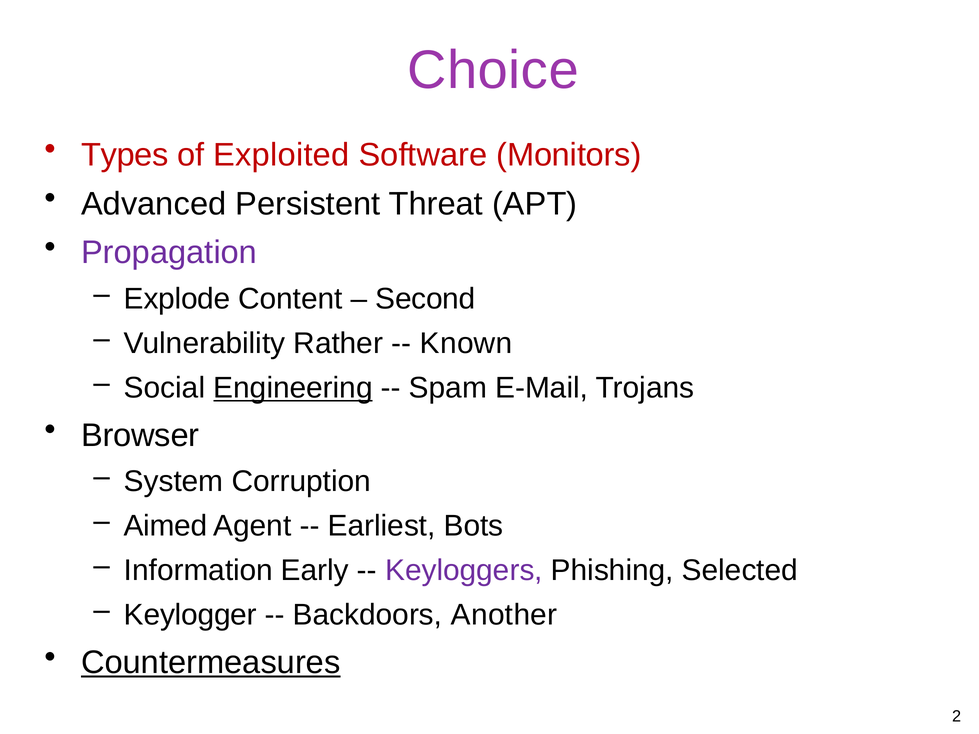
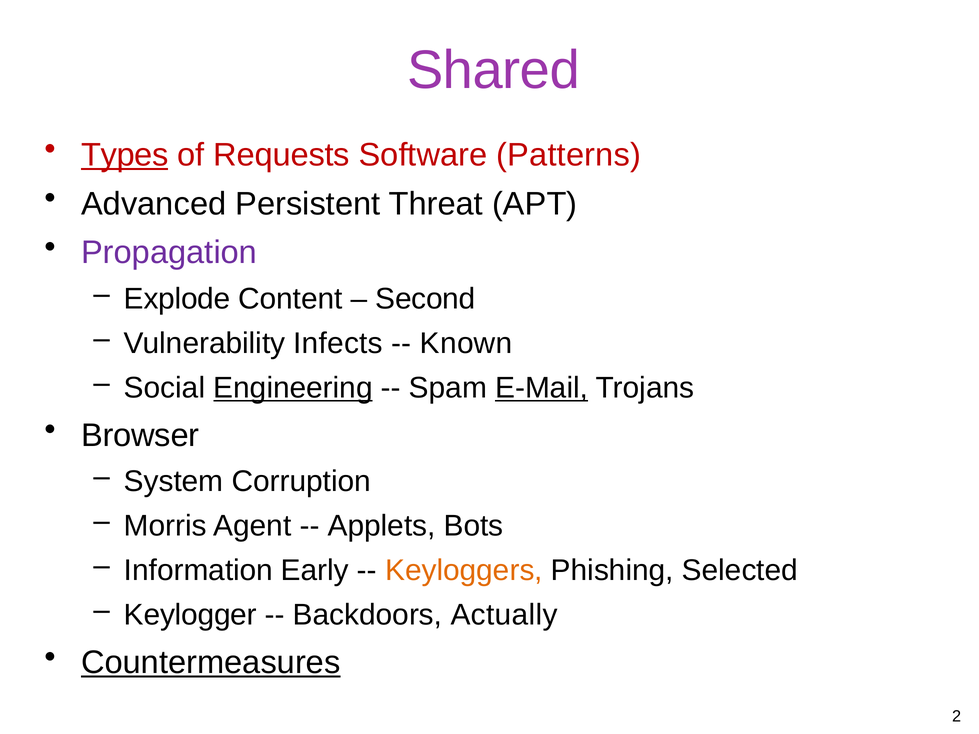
Choice: Choice -> Shared (494, 70)
Types underline: none -> present (125, 155)
Exploited: Exploited -> Requests (282, 155)
Monitors: Monitors -> Patterns (569, 155)
Rather: Rather -> Infects (338, 343)
E-Mail underline: none -> present (542, 388)
Aimed: Aimed -> Morris (165, 526)
Earliest: Earliest -> Applets (382, 526)
Keyloggers colour: purple -> orange (464, 571)
Another: Another -> Actually (504, 615)
